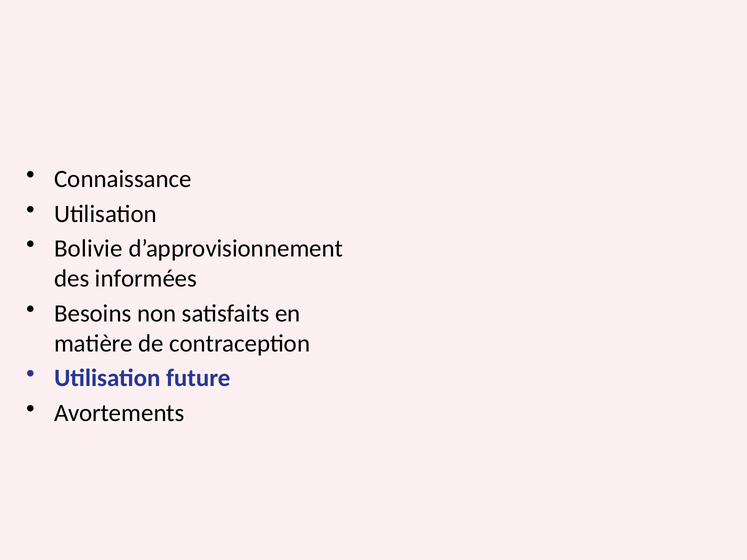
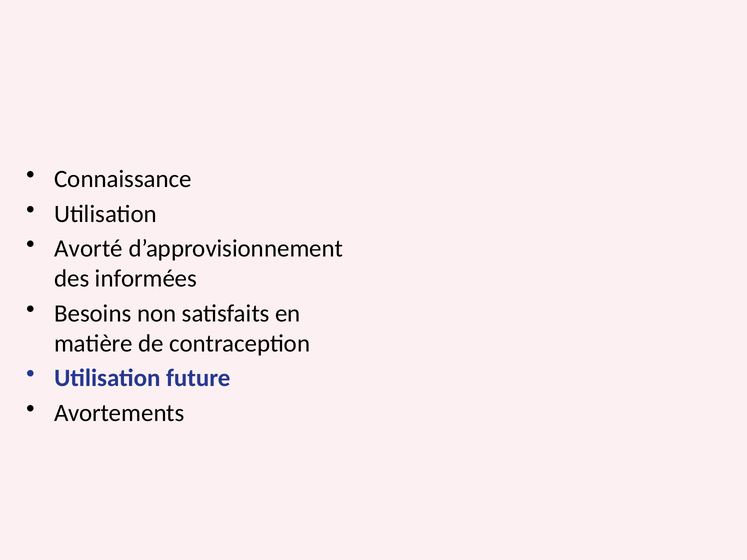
Bolivie: Bolivie -> Avorté (88, 249)
